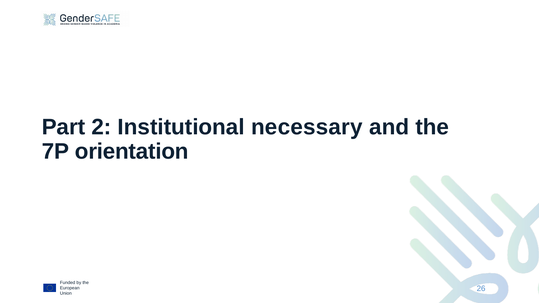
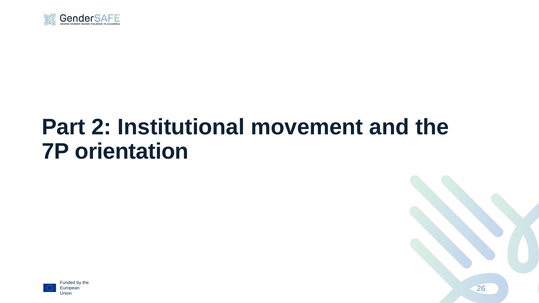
necessary: necessary -> movement (307, 127)
